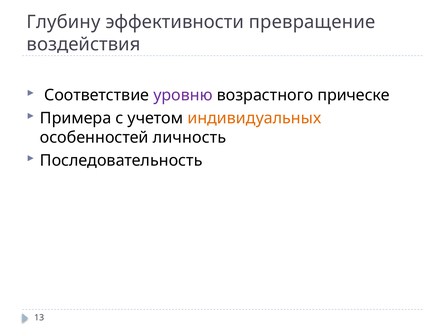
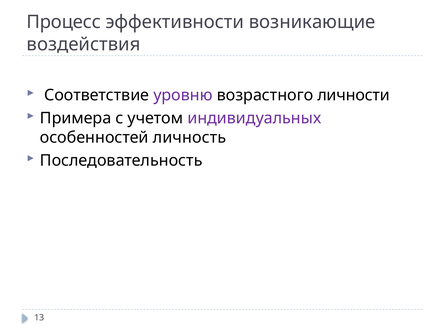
Глубину: Глубину -> Процесс (64, 22)
превращение: превращение -> возникающие (312, 22)
прическе: прическе -> личности (354, 95)
индивидуальных colour: orange -> purple (254, 118)
